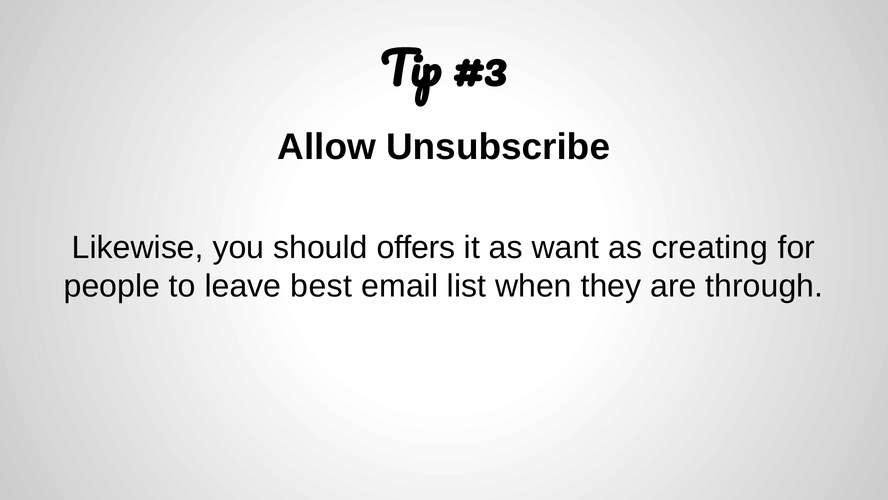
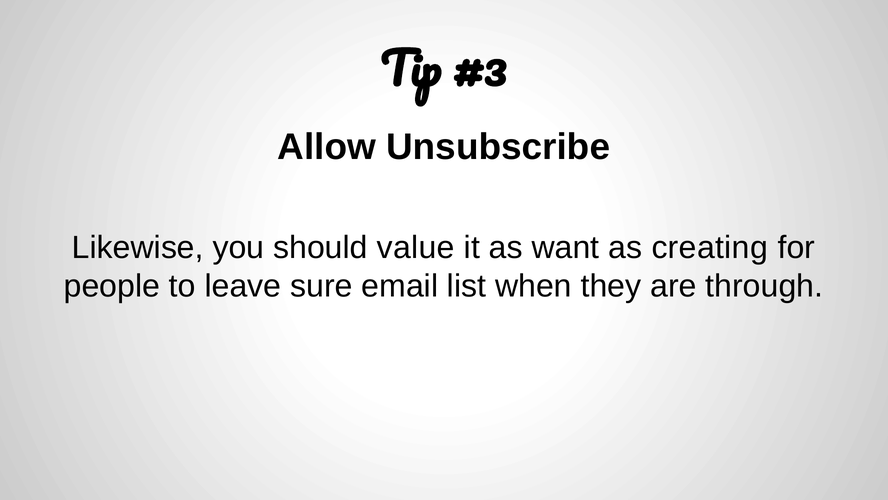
offers: offers -> value (416, 247)
best: best -> sure (321, 286)
